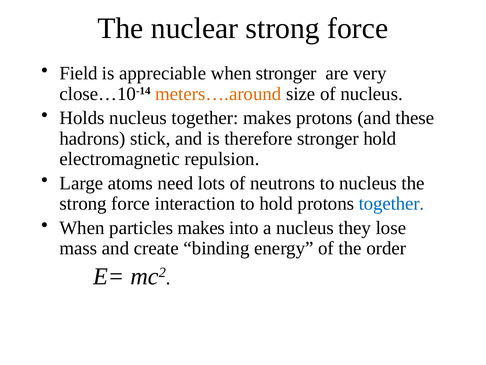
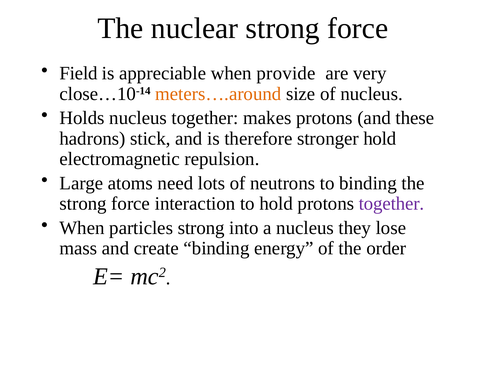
when stronger: stronger -> provide (286, 73)
to nucleus: nucleus -> binding (368, 183)
together colour: blue -> purple (392, 203)
particles makes: makes -> strong (201, 228)
